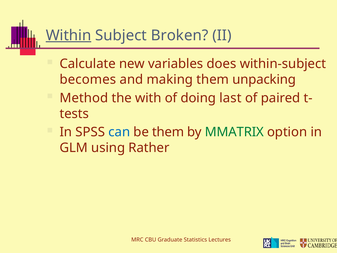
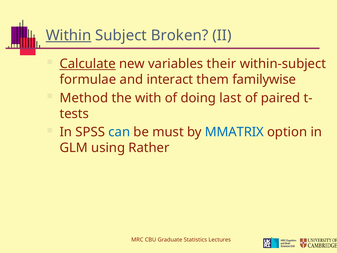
Calculate underline: none -> present (88, 64)
does: does -> their (221, 64)
becomes: becomes -> formulae (88, 80)
making: making -> interact (170, 80)
unpacking: unpacking -> familywise (264, 80)
be them: them -> must (168, 132)
MMATRIX colour: green -> blue (234, 132)
